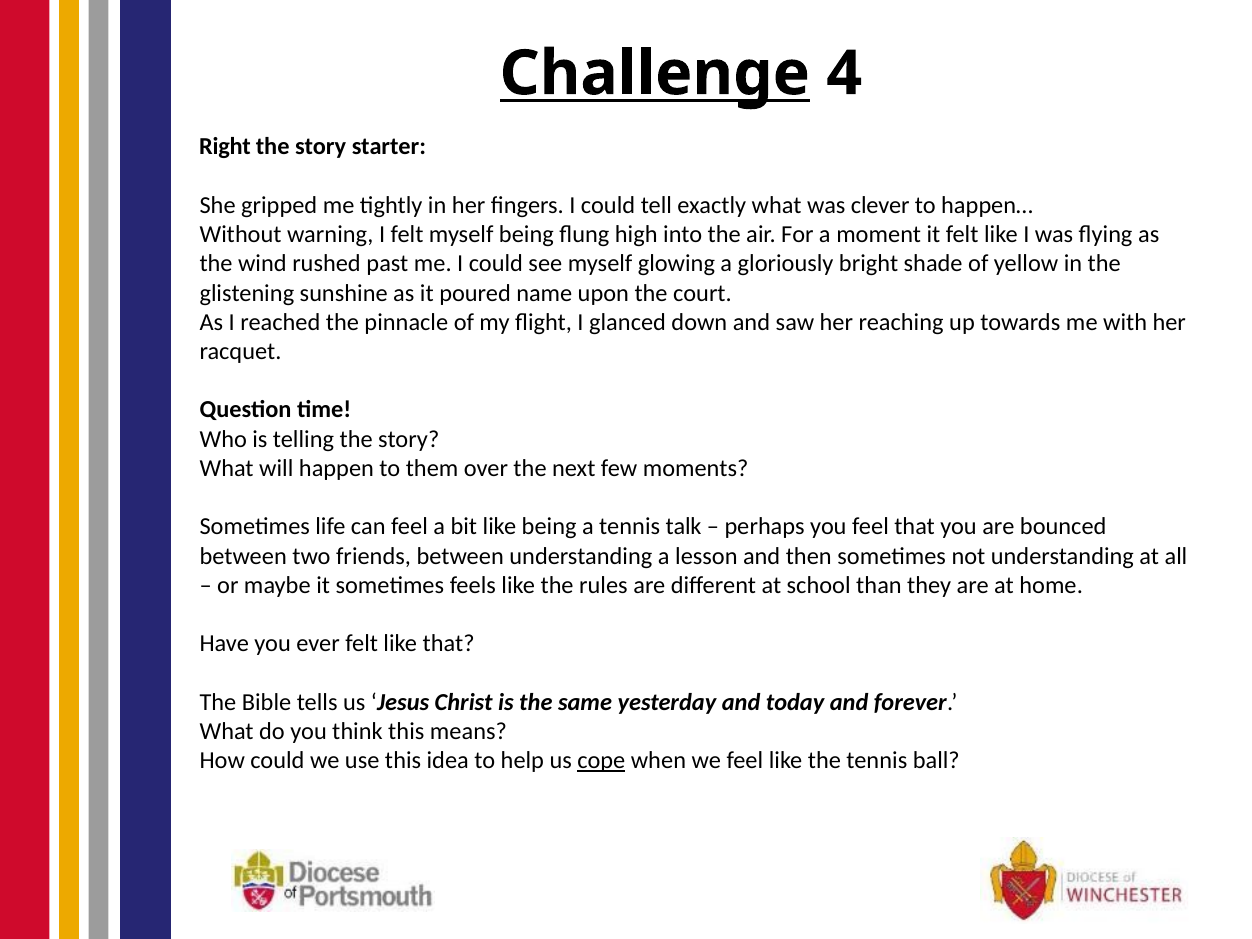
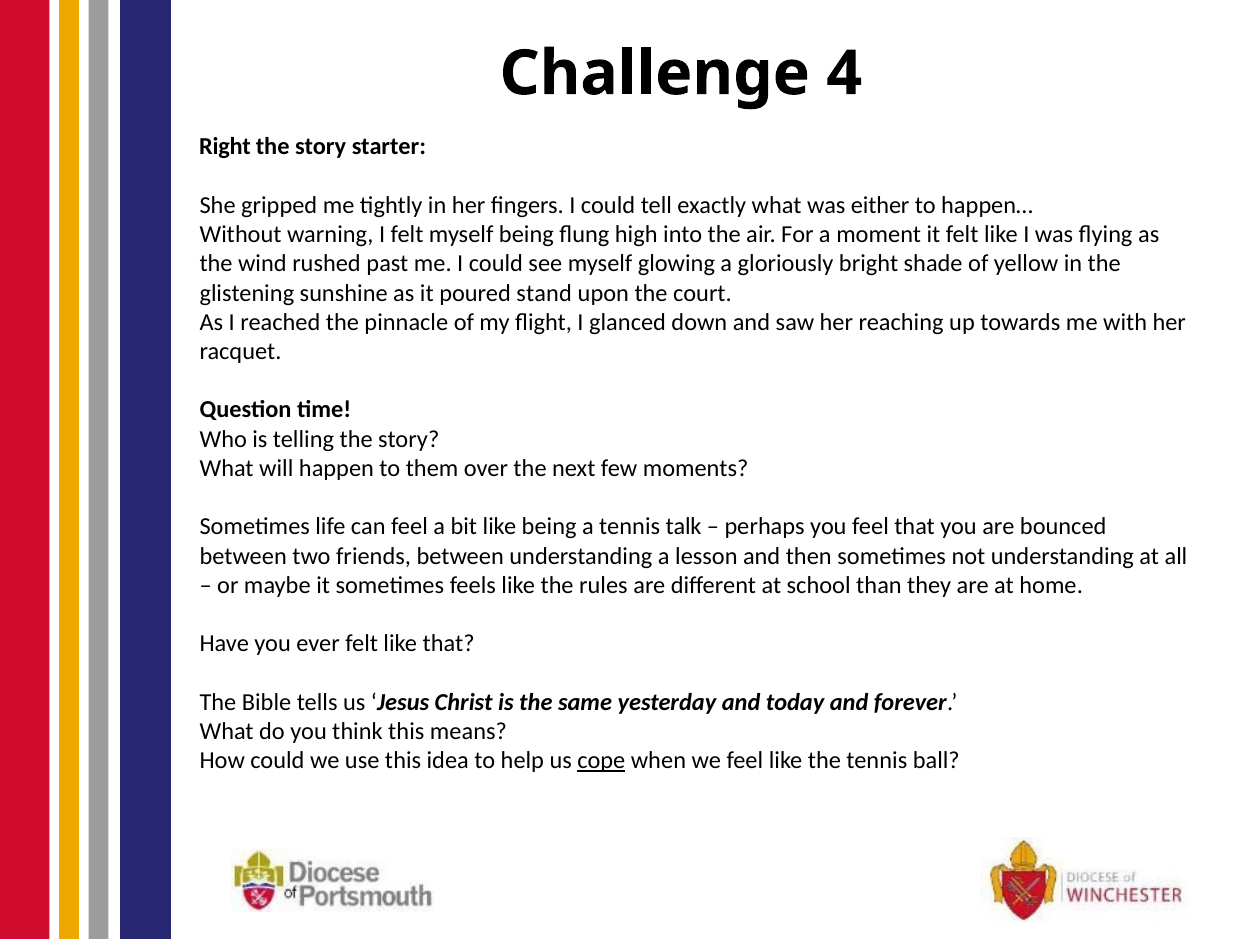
Challenge underline: present -> none (655, 74)
clever: clever -> either (880, 205)
name: name -> stand (544, 293)
